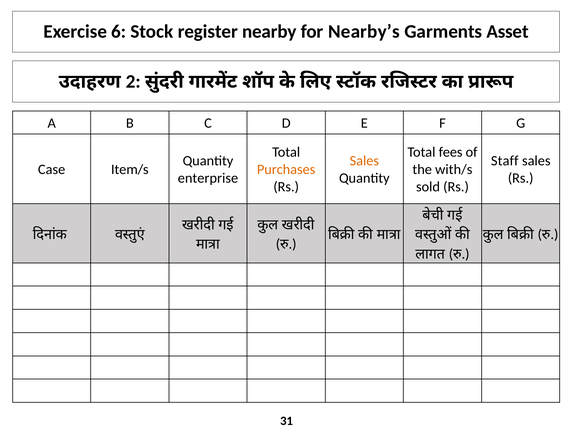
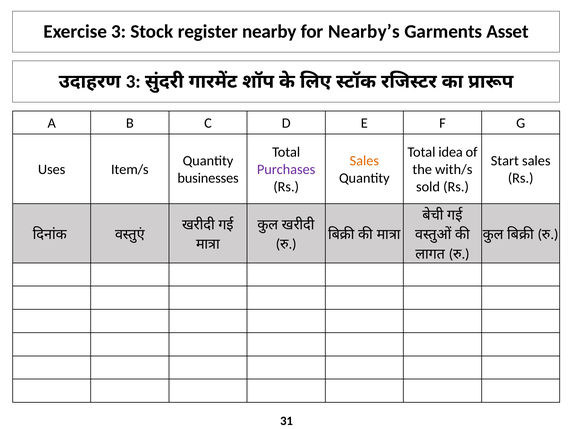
Exercise 6: 6 -> 3 (119, 32)
2: 2 -> 3 (133, 82)
fees: fees -> idea (451, 152)
Staff: Staff -> Start (505, 161)
Case: Case -> Uses (52, 170)
Purchases colour: orange -> purple (286, 170)
enterprise: enterprise -> businesses (208, 179)
